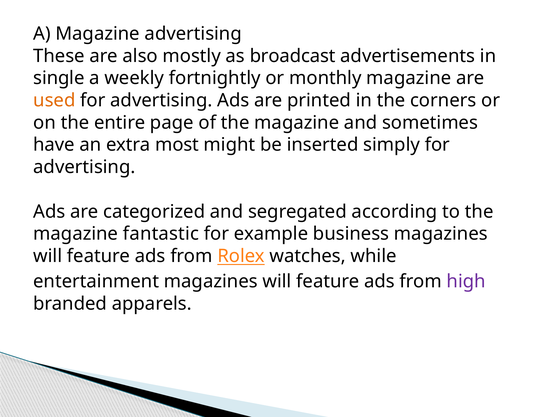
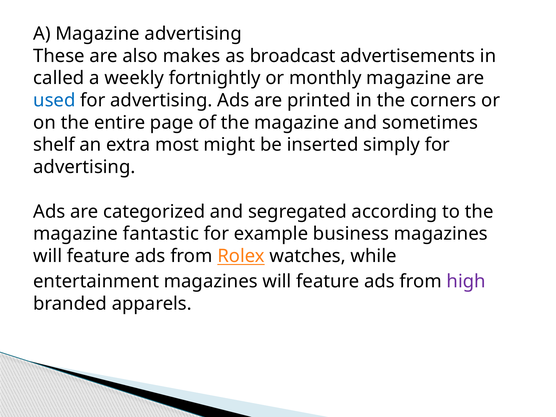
mostly: mostly -> makes (192, 56)
single: single -> called (59, 78)
used colour: orange -> blue (54, 100)
have: have -> shelf (54, 145)
